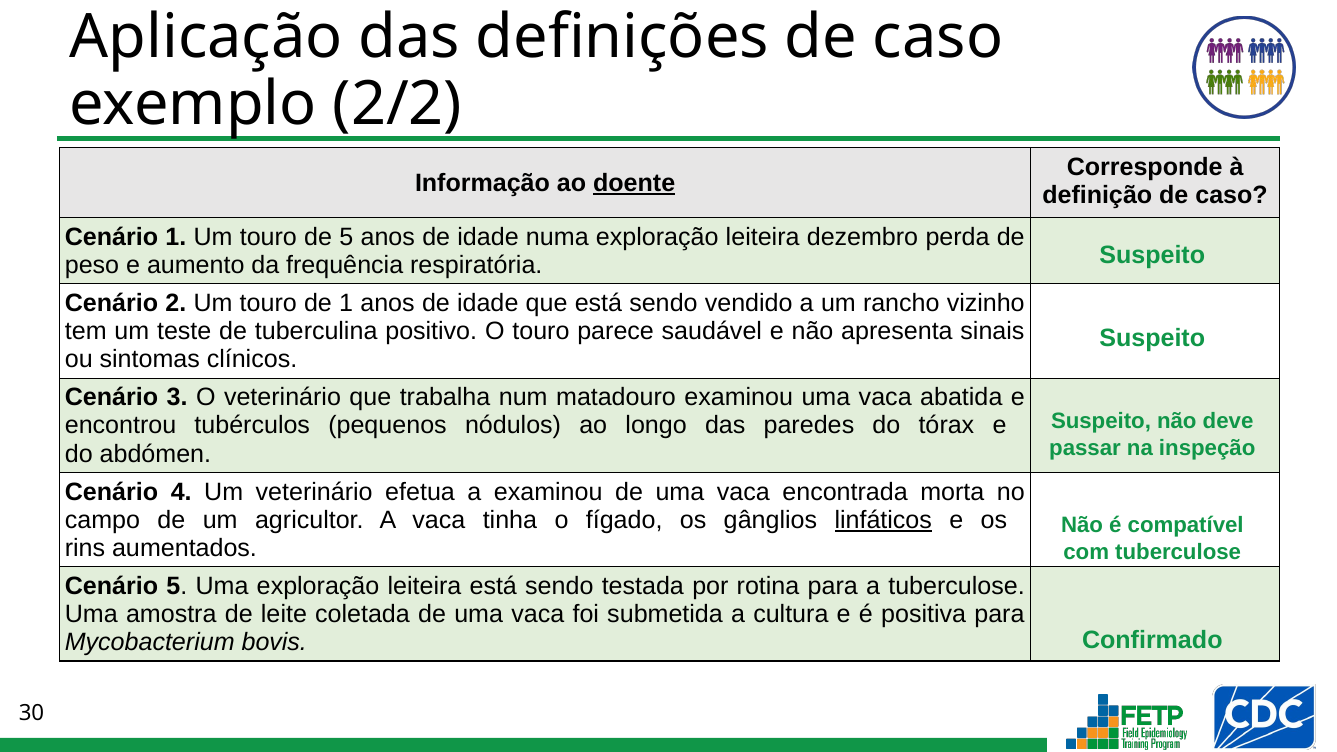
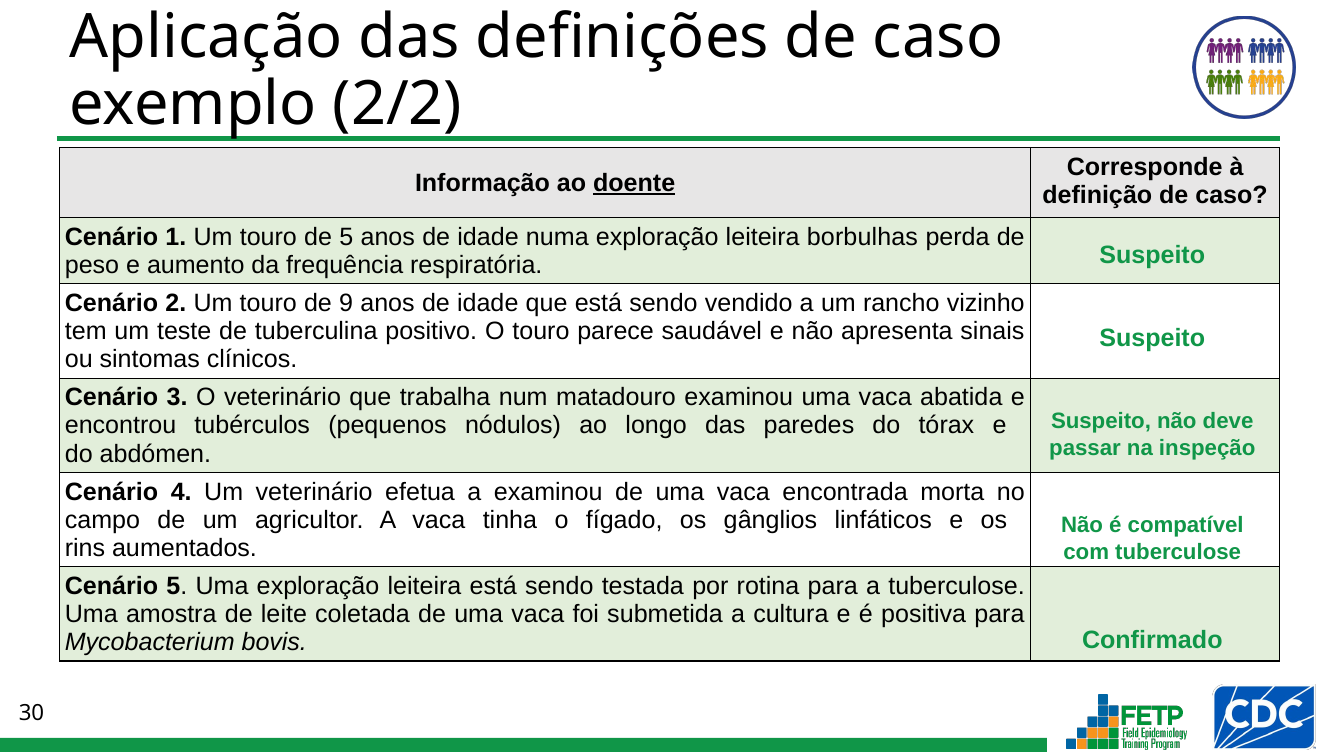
dezembro: dezembro -> borbulhas (862, 237)
de 1: 1 -> 9 (346, 303)
linfáticos underline: present -> none (883, 520)
